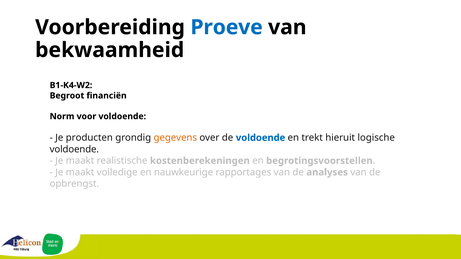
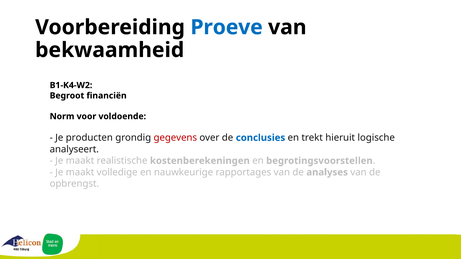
gegevens colour: orange -> red (175, 138)
de voldoende: voldoende -> conclusies (261, 138)
voldoende: voldoende -> analyseert (74, 149)
